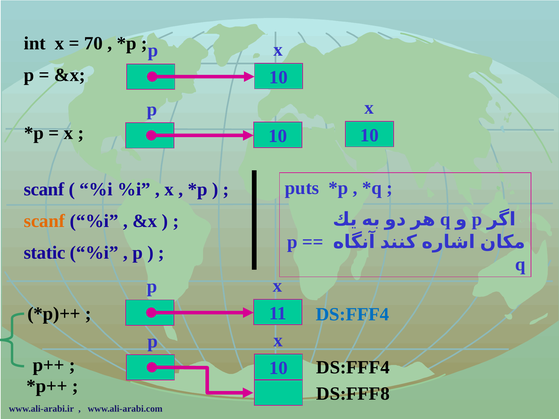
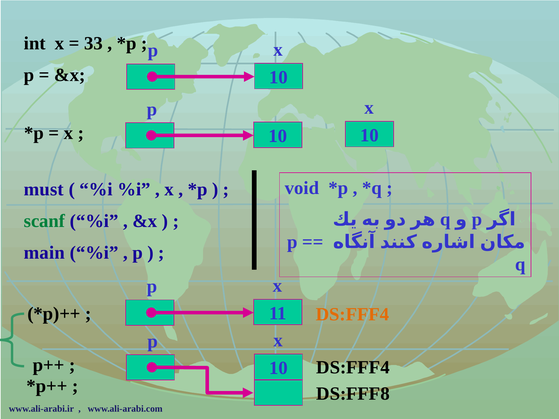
70: 70 -> 33 (94, 43)
puts: puts -> void (302, 188)
scanf: scanf -> must (44, 190)
scanf colour: orange -> green (44, 221)
static: static -> main (44, 253)
DS:FFF4 colour: blue -> orange (352, 315)
